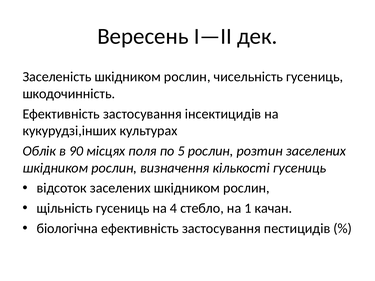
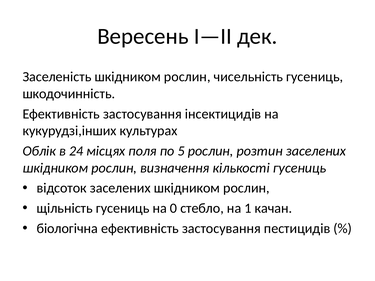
90: 90 -> 24 (76, 151)
4: 4 -> 0 (174, 209)
